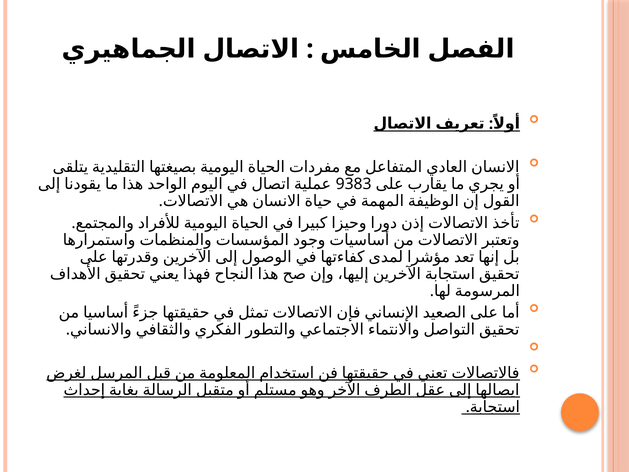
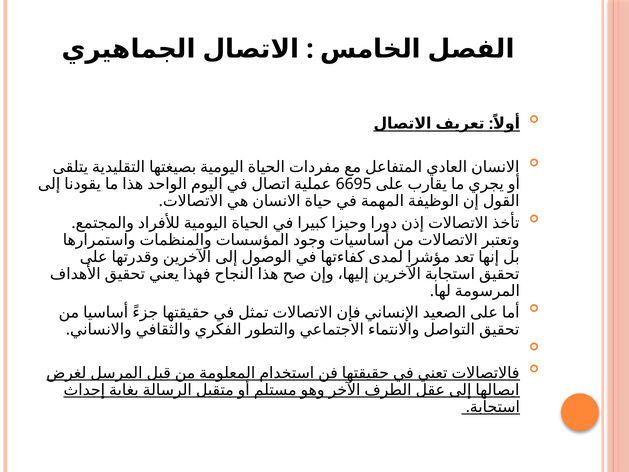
9383: 9383 -> 6695 (354, 184)
